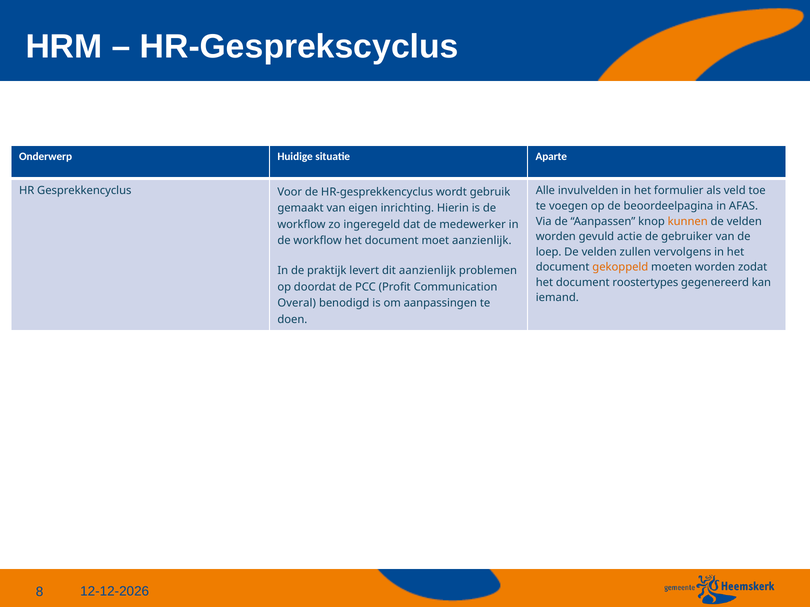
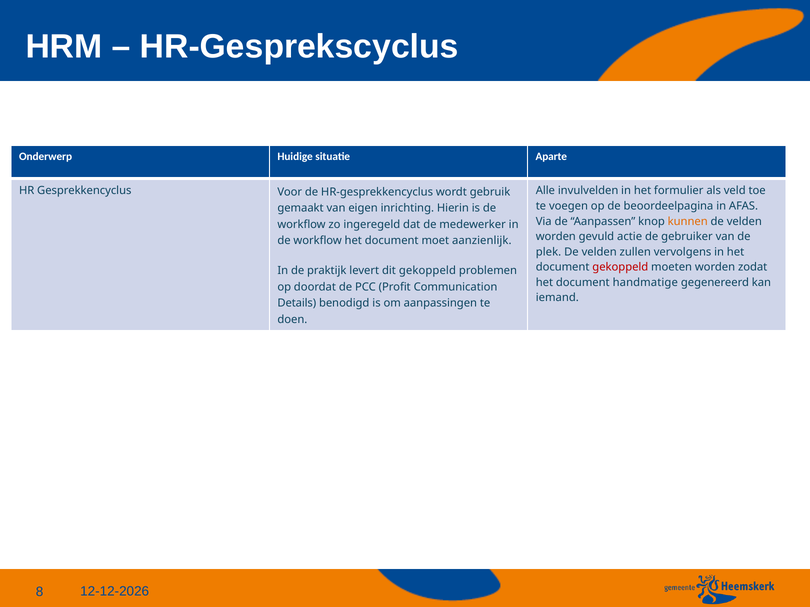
loep: loep -> plek (549, 252)
gekoppeld colour: orange -> red (620, 267)
dit aanzienlijk: aanzienlijk -> gekoppeld (427, 271)
roostertypes: roostertypes -> handmatige (645, 283)
Overal: Overal -> Details (297, 303)
